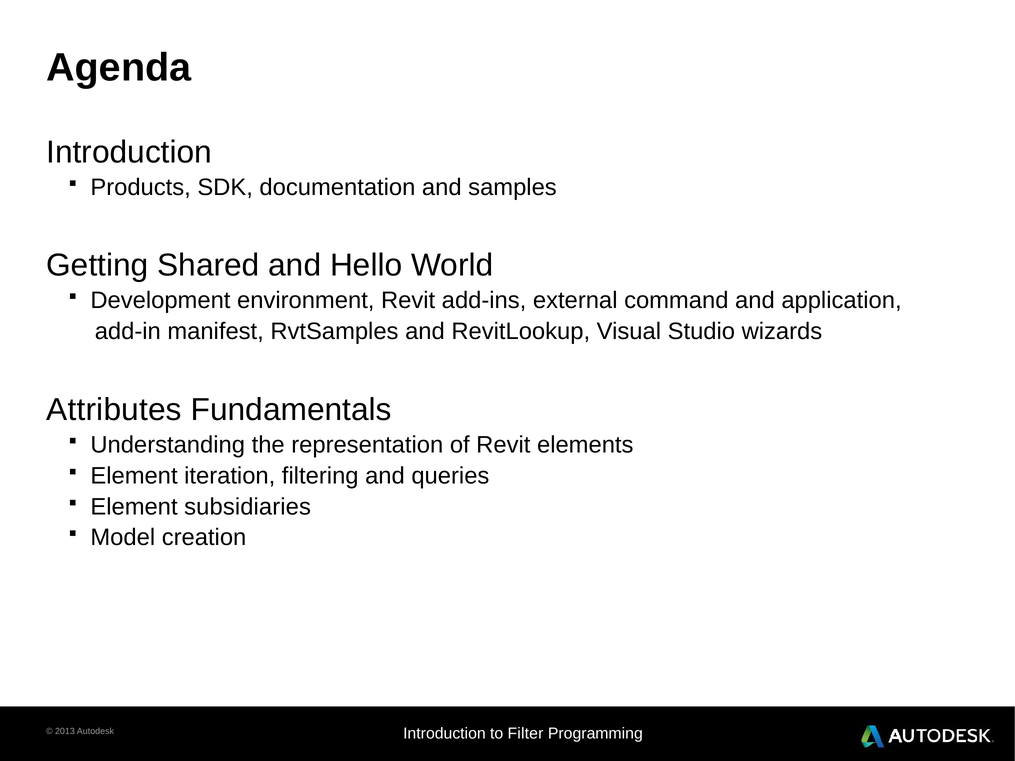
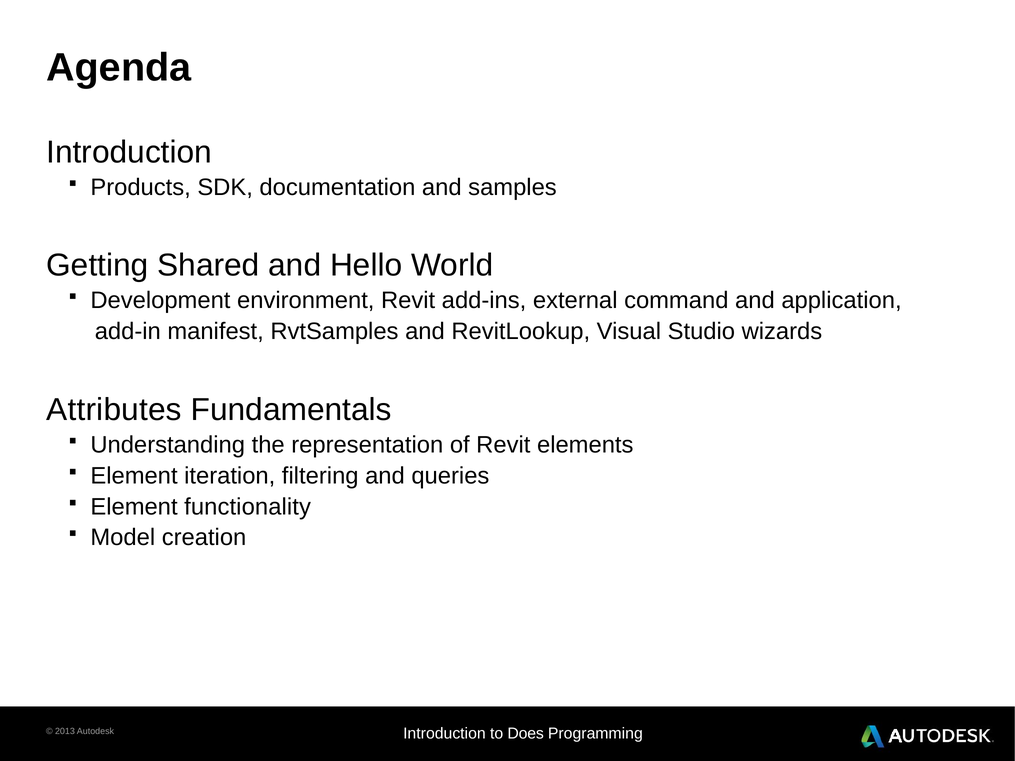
subsidiaries: subsidiaries -> functionality (248, 507)
Filter: Filter -> Does (526, 734)
